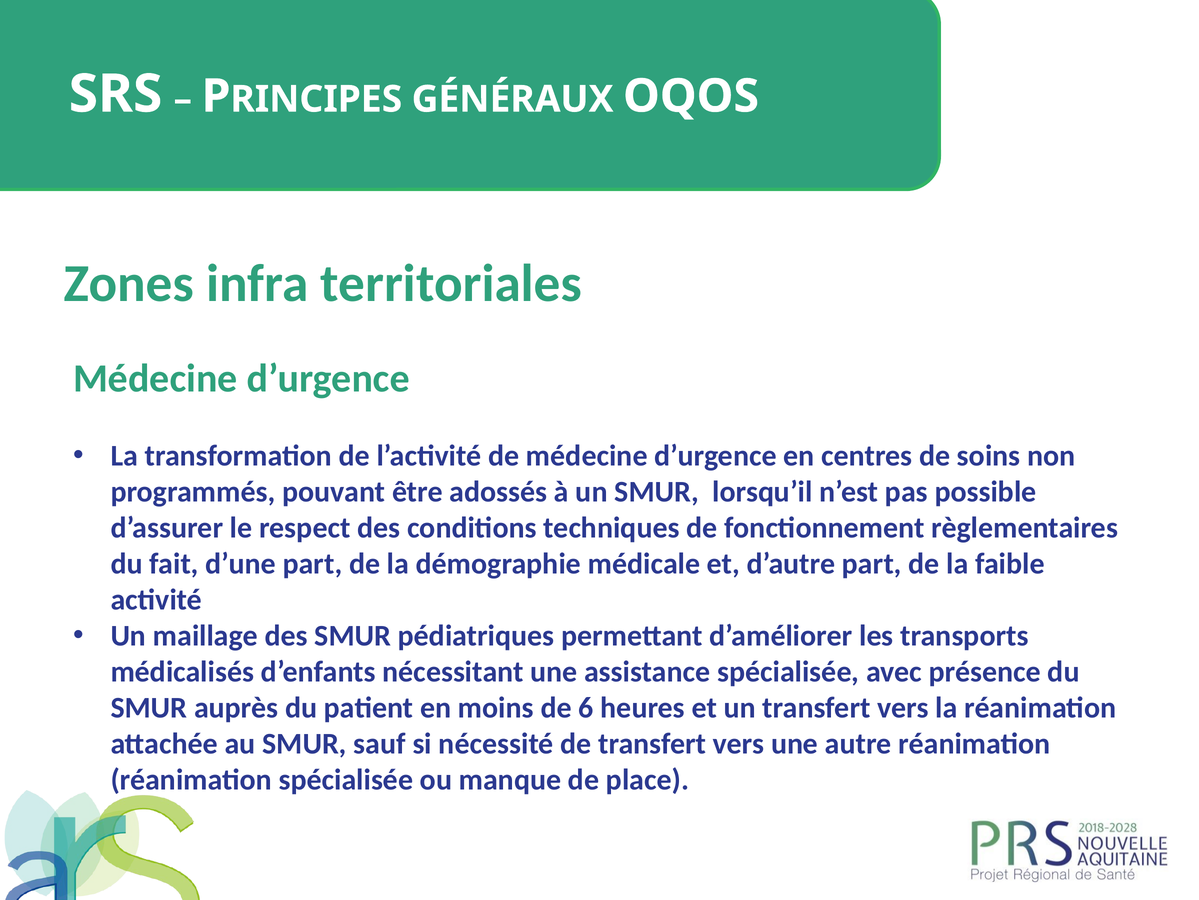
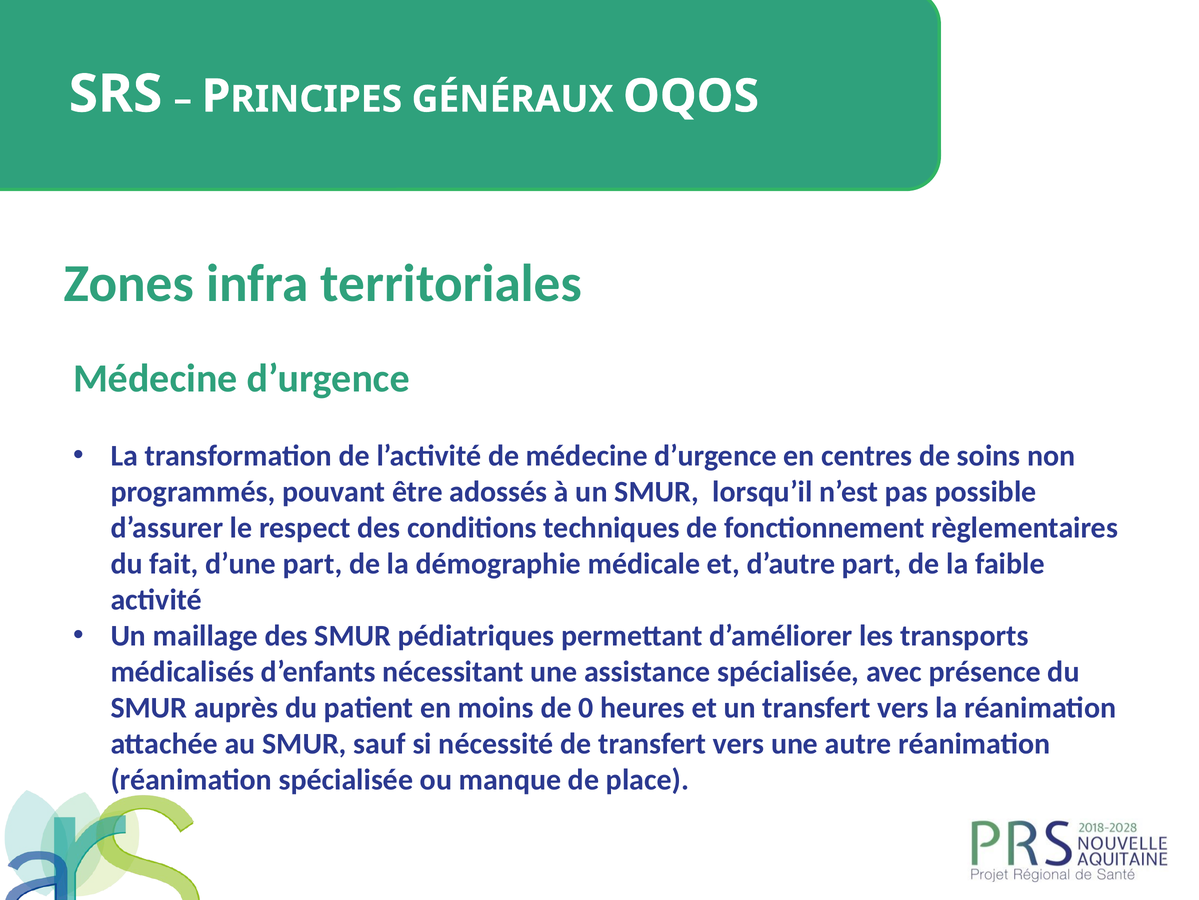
6: 6 -> 0 (586, 707)
